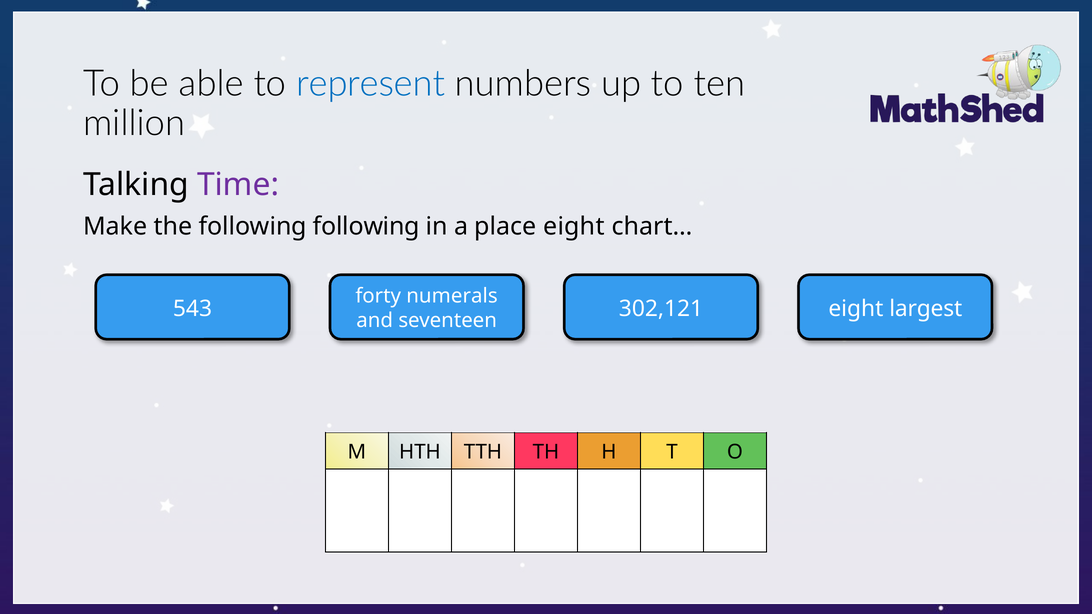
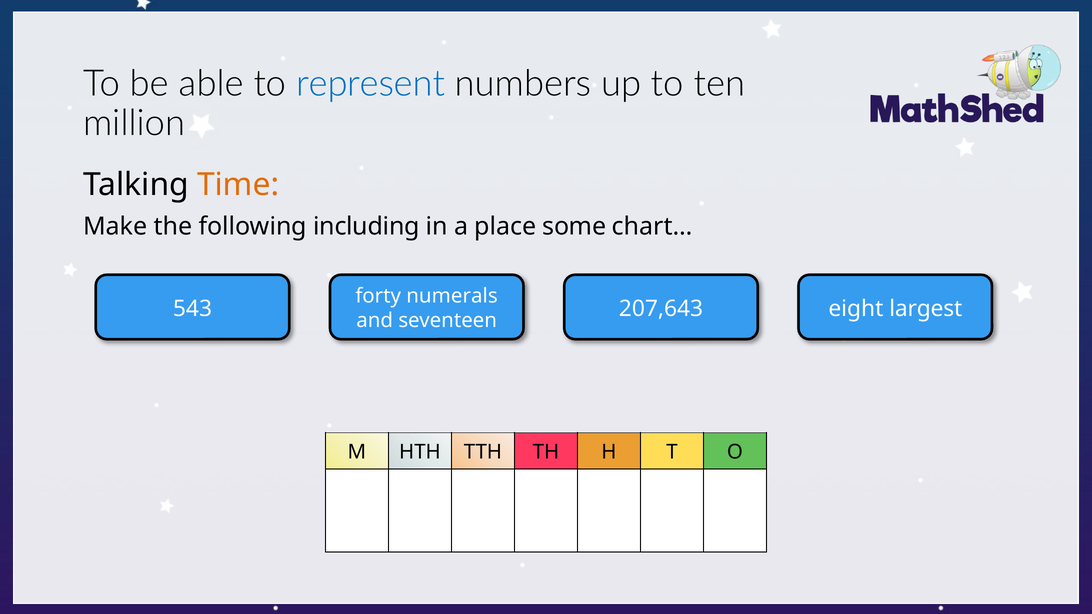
Time colour: purple -> orange (238, 185)
following following: following -> including (366, 227)
place eight: eight -> some (574, 227)
302,121: 302,121 -> 207,643 (661, 309)
